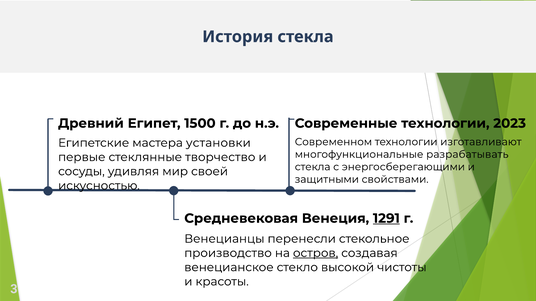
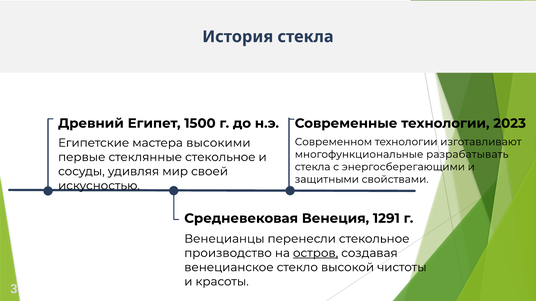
установки: установки -> высокими (218, 143)
стеклянные творчество: творчество -> стекольное (220, 157)
1291 underline: present -> none (386, 219)
